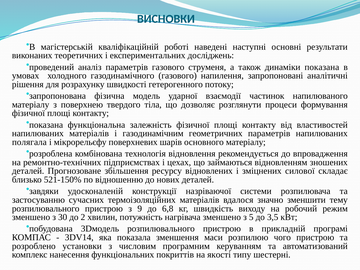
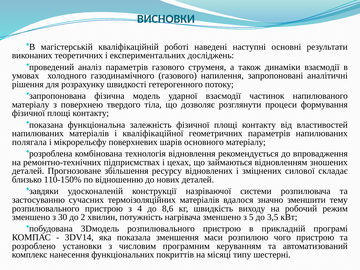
динаміки показана: показана -> взаємодії (322, 67)
газодинамічним: газодинамічним -> кваліфікаційної (153, 133)
521-150%: 521-150% -> 110-150% (63, 180)
9: 9 -> 4 (140, 209)
6,8: 6,8 -> 8,6 (168, 209)
якості: якості -> місяці (219, 255)
